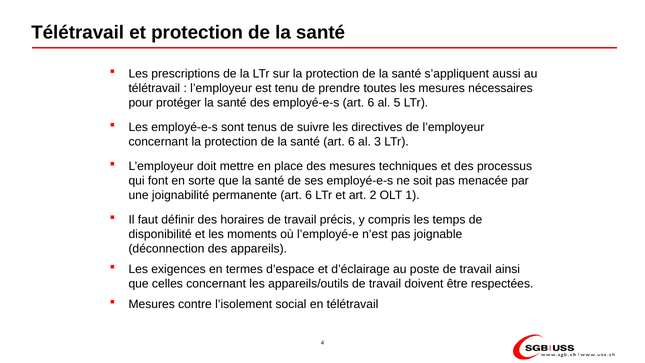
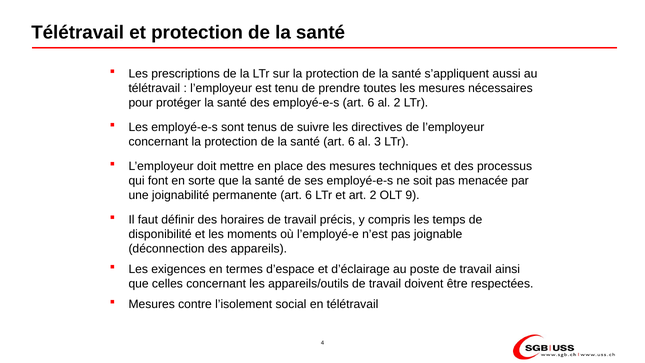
al 5: 5 -> 2 (397, 103)
1: 1 -> 9 (413, 195)
